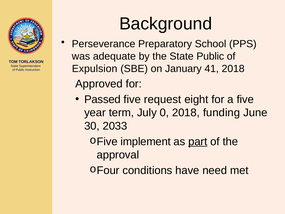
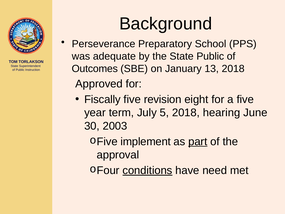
Expulsion: Expulsion -> Outcomes (95, 69)
41: 41 -> 13 (212, 69)
Passed: Passed -> Fiscally (102, 99)
request: request -> revision (163, 99)
0: 0 -> 5 (164, 113)
funding: funding -> hearing (222, 113)
2033: 2033 -> 2003 (115, 126)
conditions underline: none -> present (147, 170)
